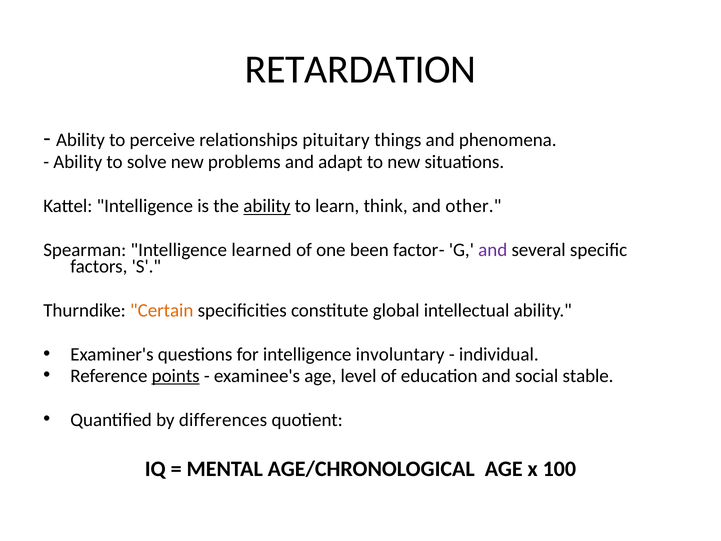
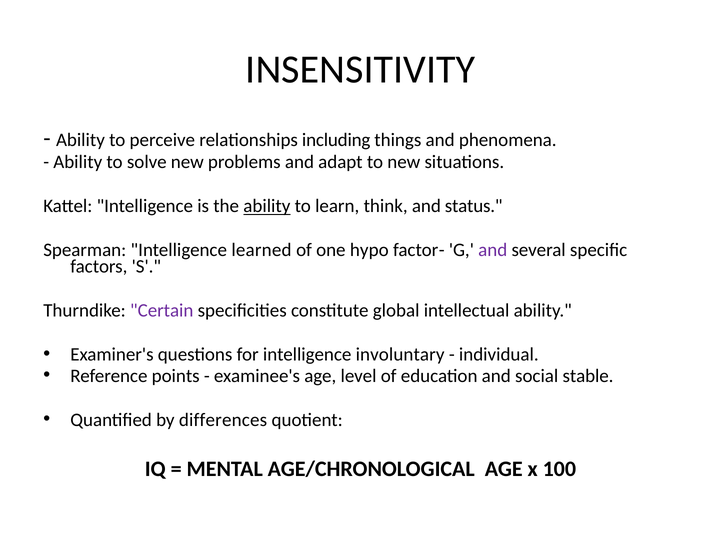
RETARDATION: RETARDATION -> INSENSITIVITY (360, 69)
pituitary: pituitary -> including (336, 140)
other: other -> status (474, 206)
been: been -> hypo (369, 250)
Certain colour: orange -> purple (162, 311)
points underline: present -> none (176, 376)
